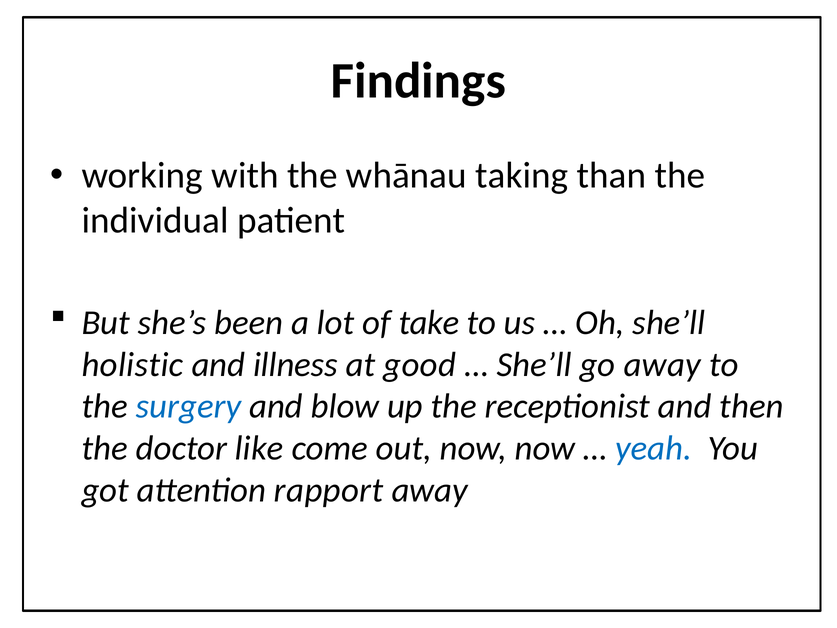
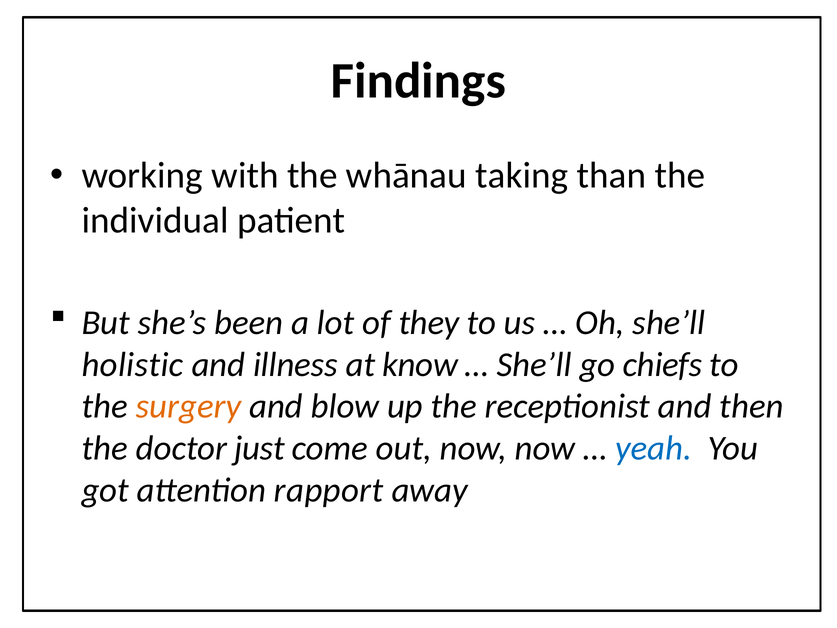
take: take -> they (429, 323)
good: good -> know (420, 364)
go away: away -> chiefs (663, 364)
surgery colour: blue -> orange (188, 406)
like: like -> just (259, 448)
